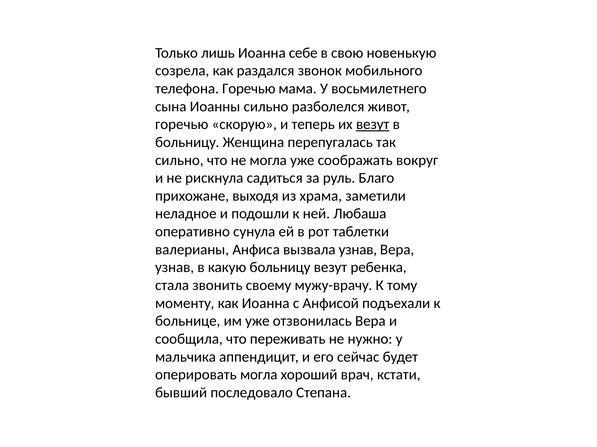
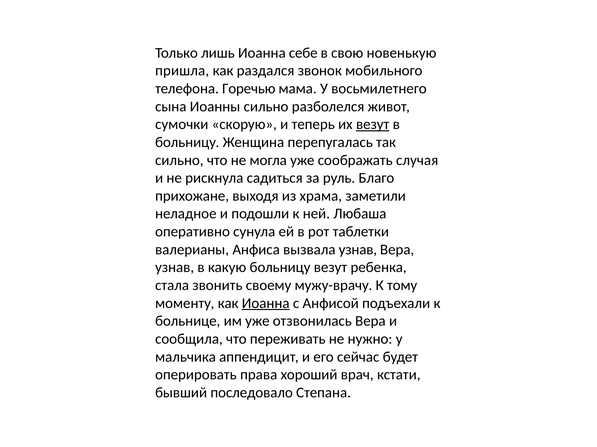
созрела: созрела -> пришла (182, 71)
горечью: горечью -> сумочки (182, 125)
вокруг: вокруг -> случая (417, 160)
Иоанна underline: none -> present (266, 304)
оперировать могла: могла -> права (259, 375)
